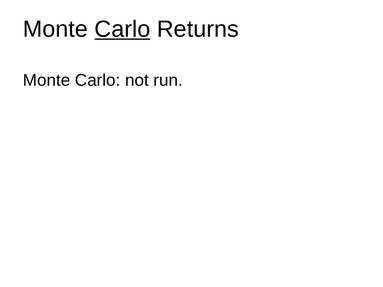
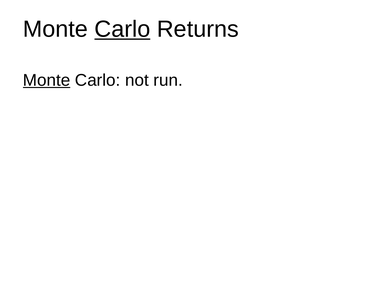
Monte underline: none -> present (47, 80)
